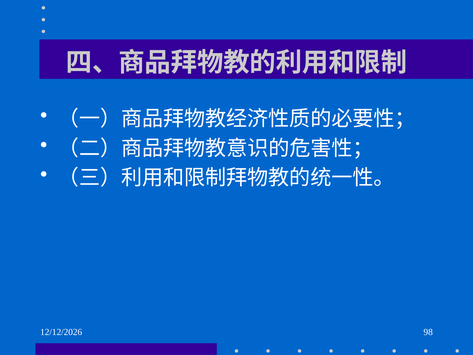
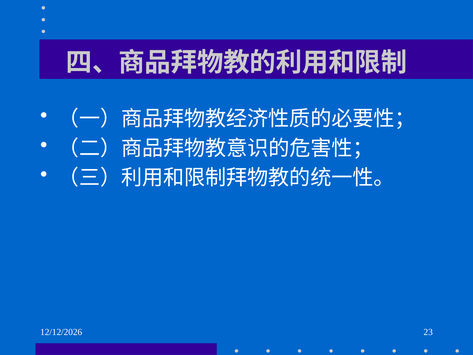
98: 98 -> 23 (428, 332)
